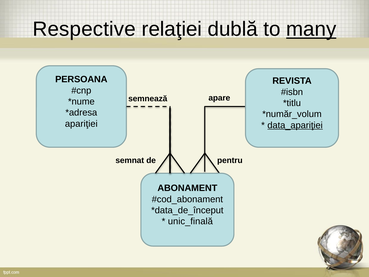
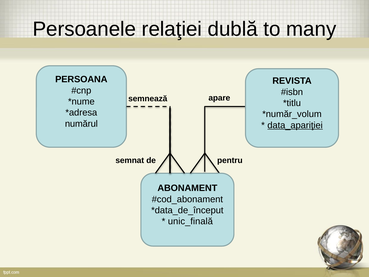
Respective: Respective -> Persoanele (84, 29)
many underline: present -> none (311, 29)
apariţiei: apariţiei -> numărul (81, 124)
